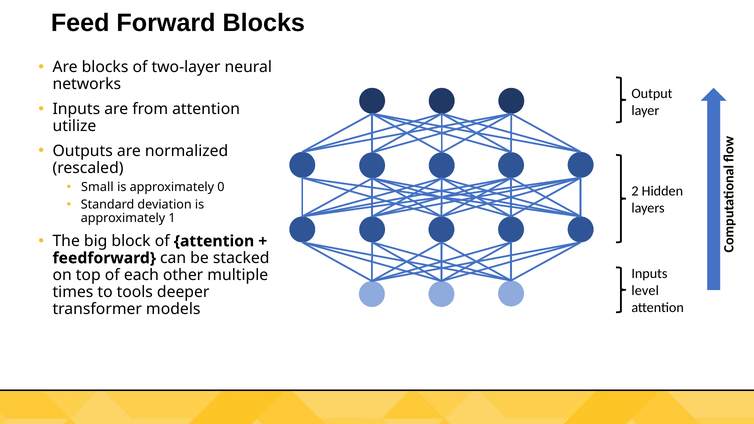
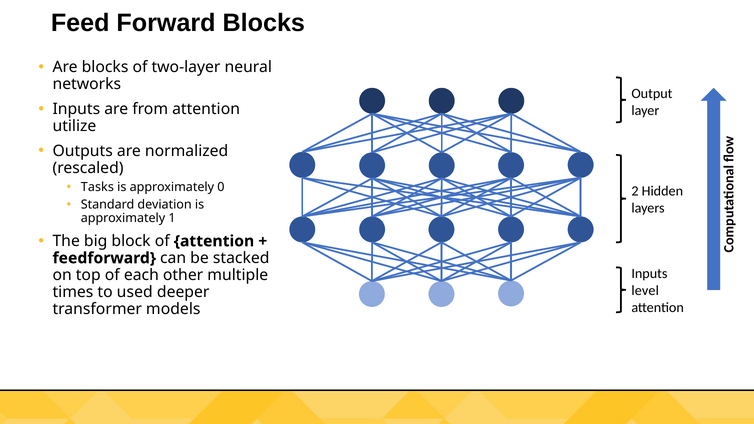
Small: Small -> Tasks (97, 187)
tools: tools -> used (135, 292)
